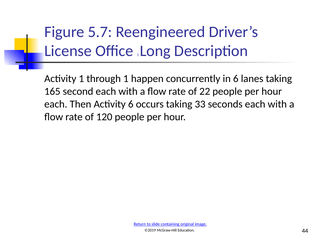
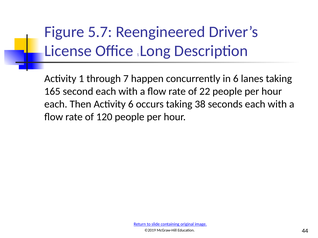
through 1: 1 -> 7 (126, 79)
33: 33 -> 38 (200, 104)
